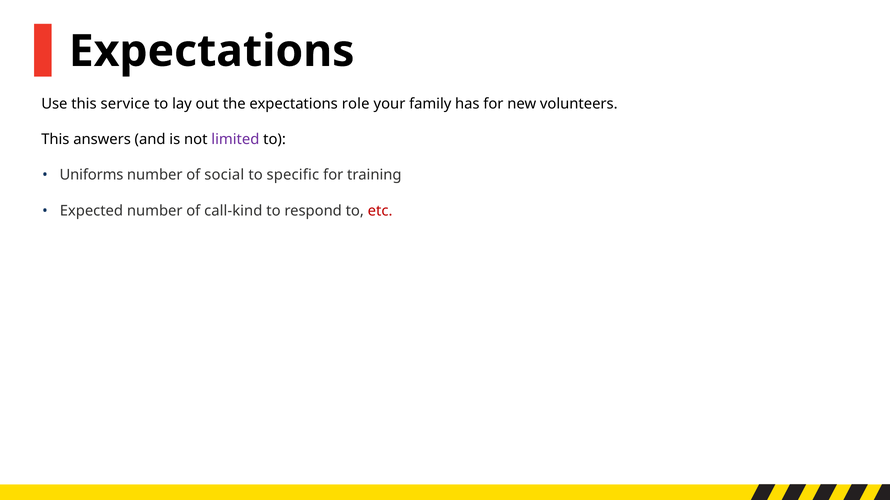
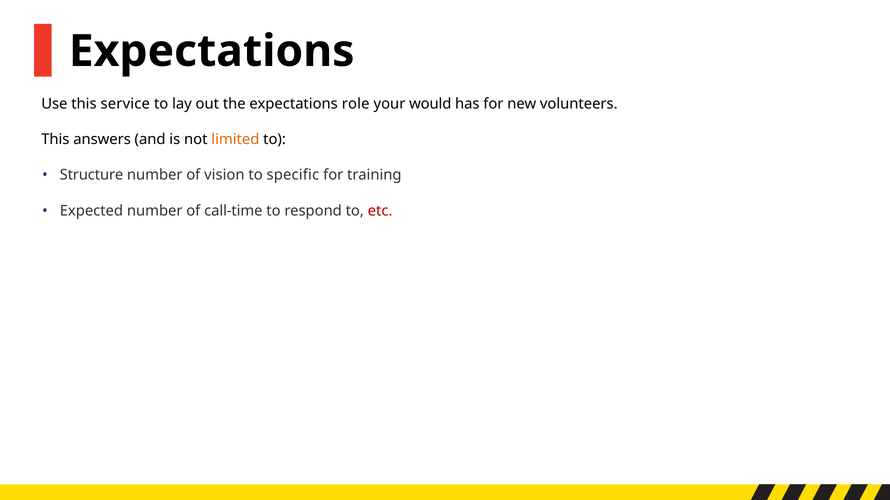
family: family -> would (430, 104)
limited colour: purple -> orange (235, 140)
Uniforms: Uniforms -> Structure (92, 175)
social: social -> vision (224, 175)
call-kind: call-kind -> call-time (233, 211)
